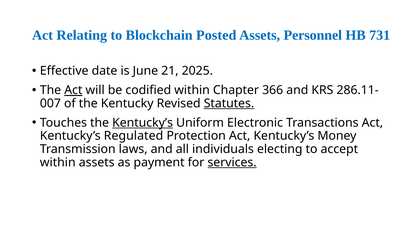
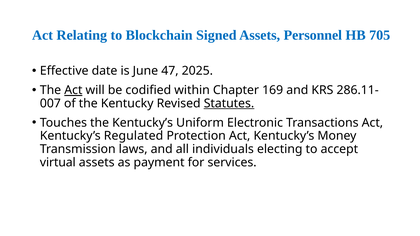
Posted: Posted -> Signed (216, 35)
731: 731 -> 705 (380, 35)
21: 21 -> 47 (170, 71)
366: 366 -> 169 (273, 90)
Kentucky’s underline: present -> none (143, 123)
within: within -> virtual (58, 162)
services underline: present -> none (232, 162)
